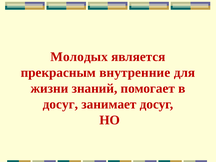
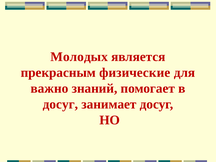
внутренние: внутренние -> физические (135, 73)
жизни: жизни -> важно (49, 88)
